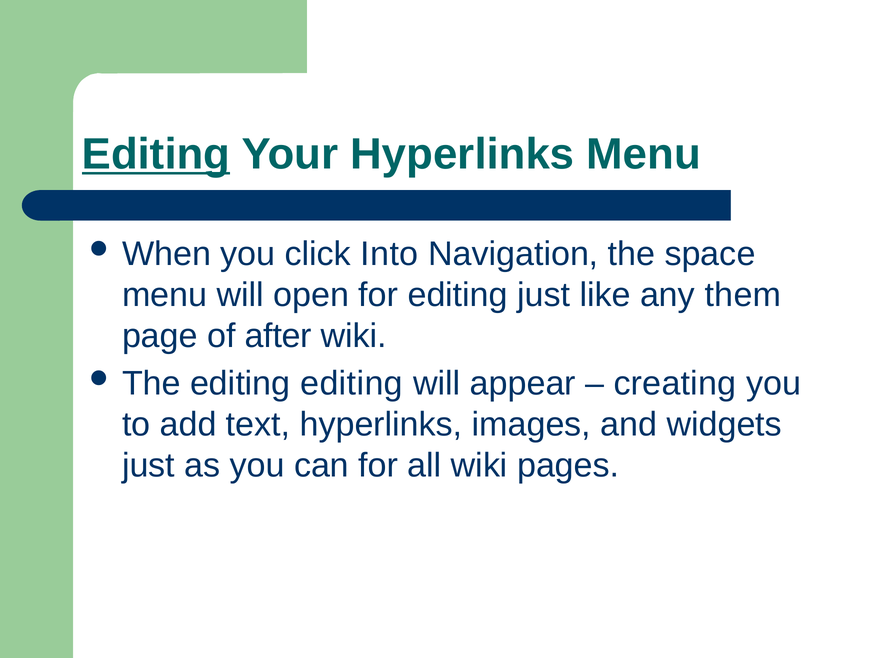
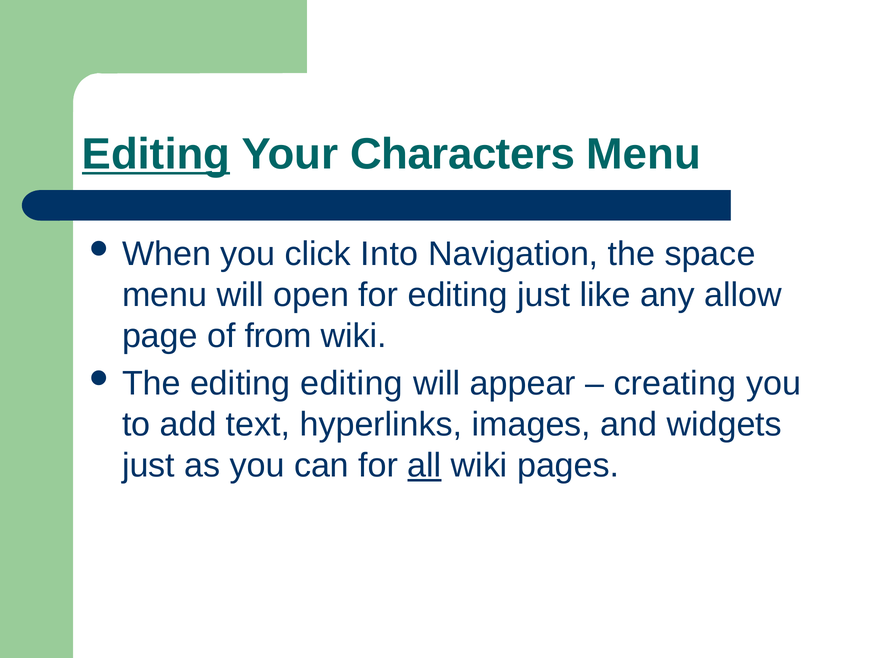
Your Hyperlinks: Hyperlinks -> Characters (463, 154)
them: them -> allow (743, 295)
after: after -> from (278, 336)
all underline: none -> present (424, 465)
